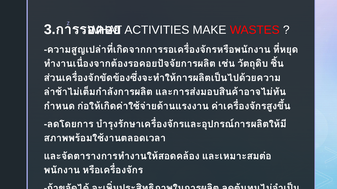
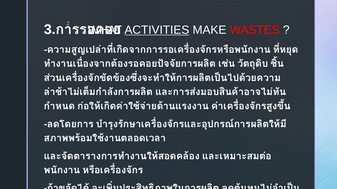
ACTIVITIES underline: none -> present (157, 30)
